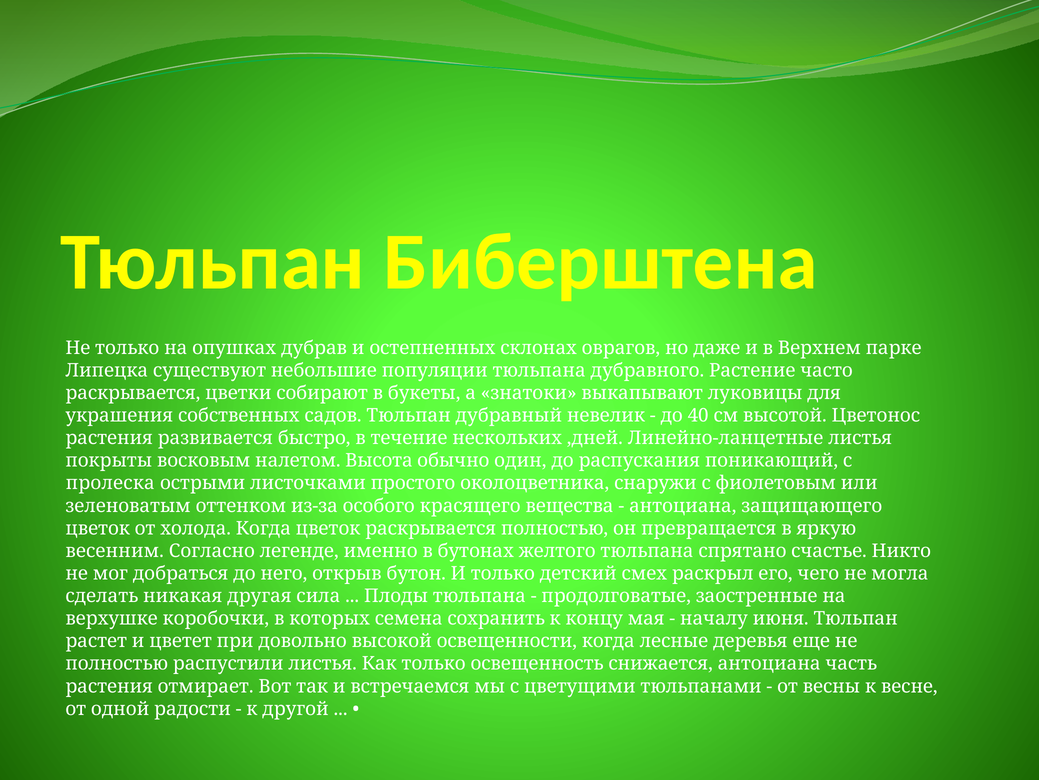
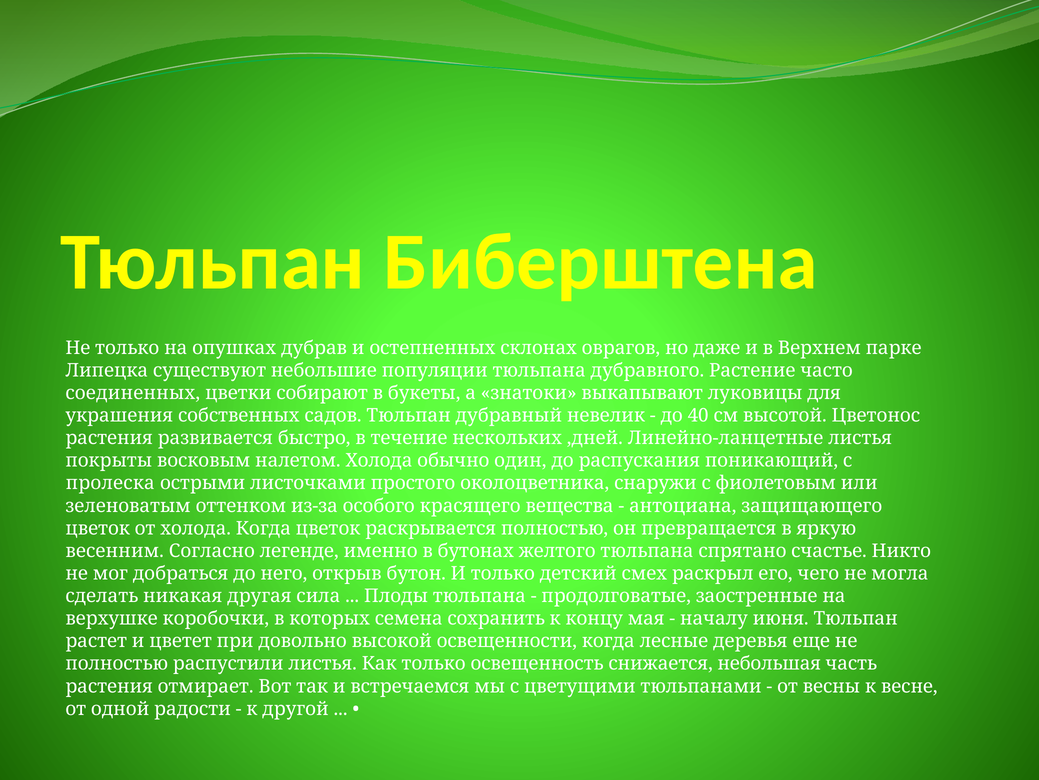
раскрывается: раскрывается -> соединенных (133, 393)
налетом Высота: Высота -> Холода (379, 460)
снижается антоциана: антоциана -> небольшая (769, 663)
